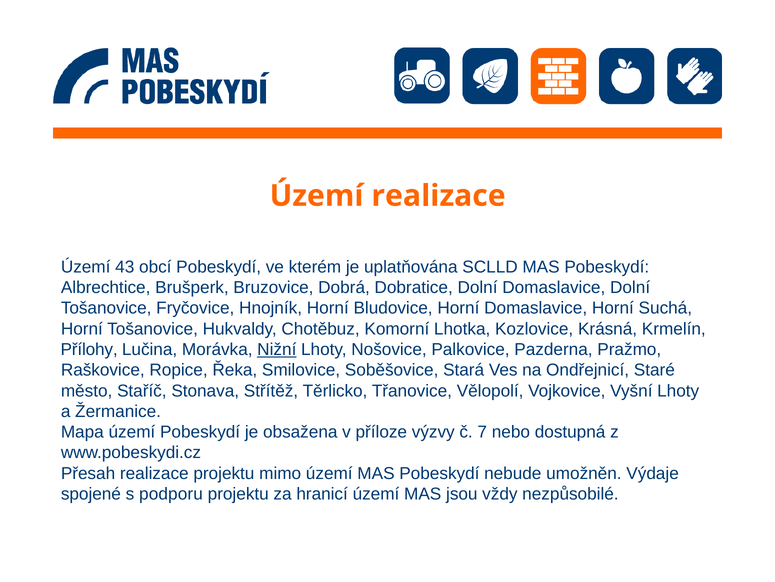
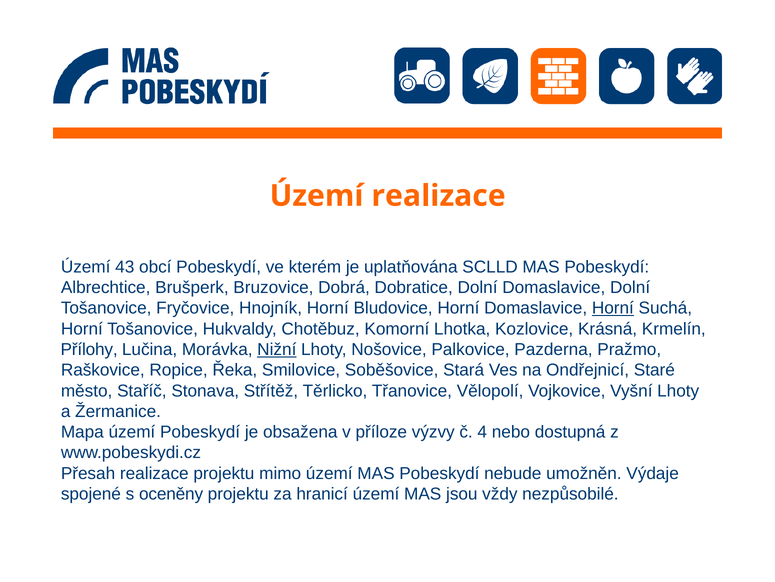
Horní underline: none -> present (613, 308)
7: 7 -> 4 (482, 432)
podporu: podporu -> oceněny (171, 493)
